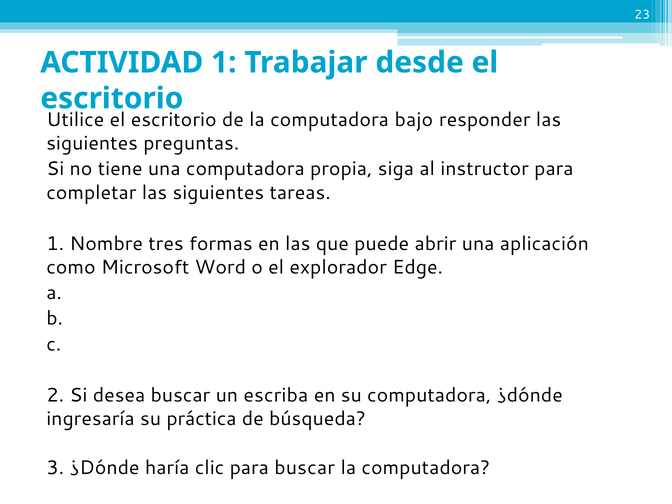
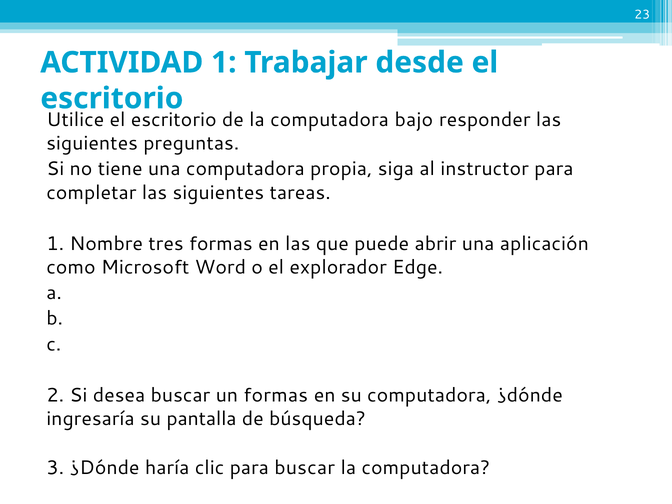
un escriba: escriba -> formas (276, 395)
práctica: práctica -> pantalla (202, 419)
